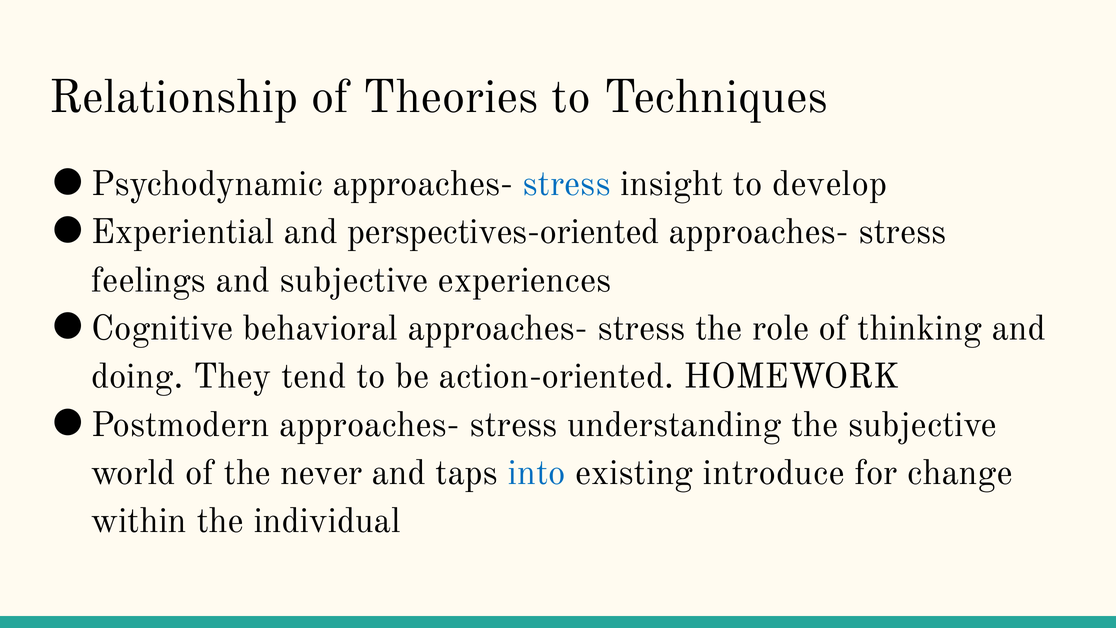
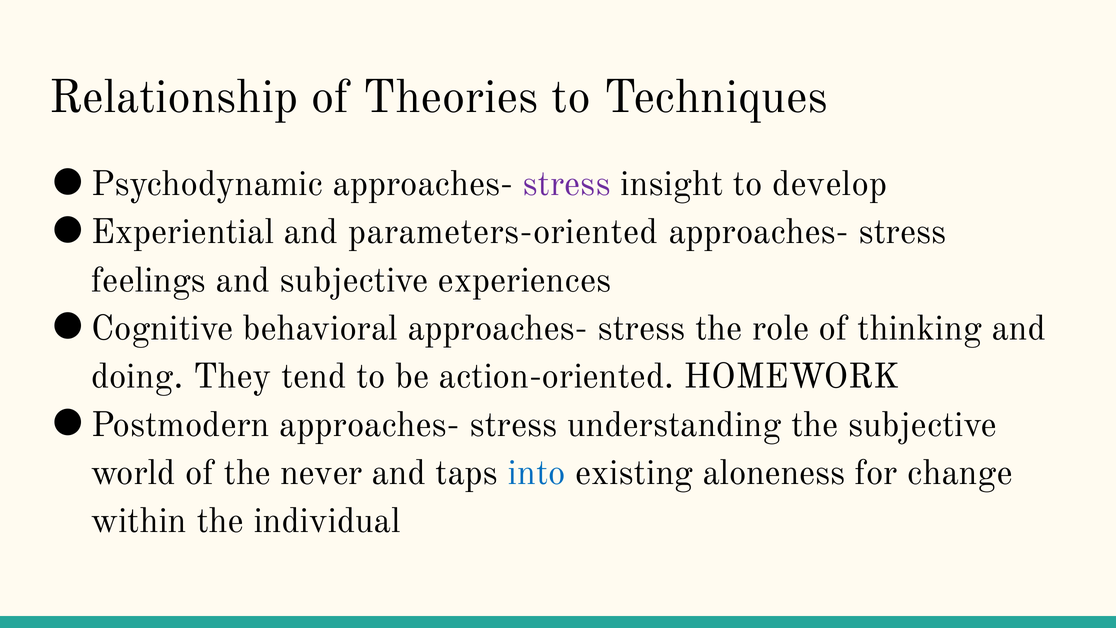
stress colour: blue -> purple (567, 184)
perspectives-oriented: perspectives-oriented -> parameters-oriented (503, 232)
introduce: introduce -> aloneness (774, 472)
